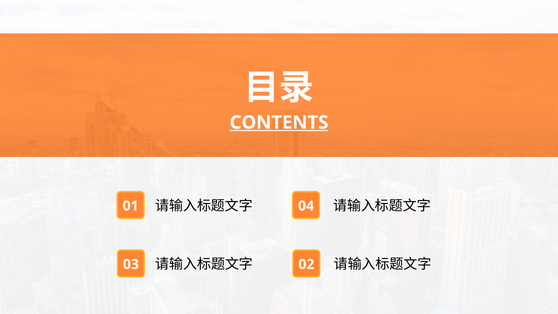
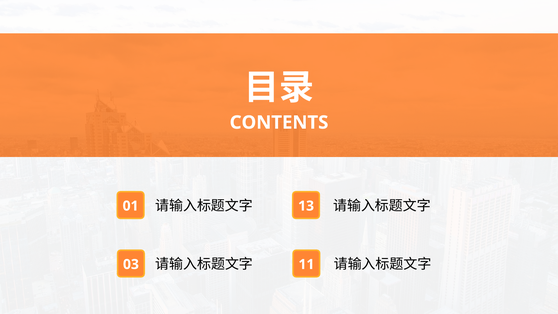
CONTENTS underline: present -> none (279, 122)
04: 04 -> 13 (306, 206)
02: 02 -> 11 (306, 264)
